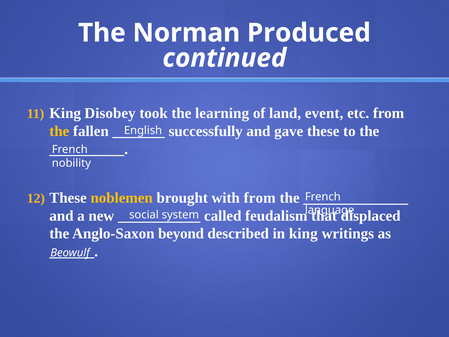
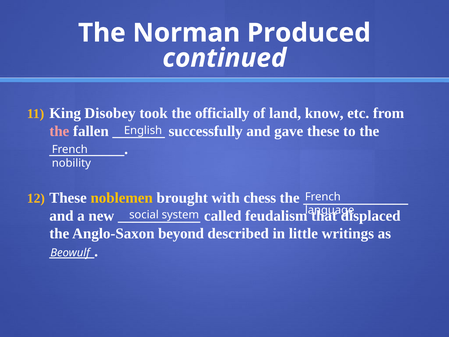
learning: learning -> officially (222, 113)
event: event -> know (324, 113)
the colour: yellow -> pink (59, 131)
with from: from -> chess (260, 198)
in king: king -> little (303, 234)
